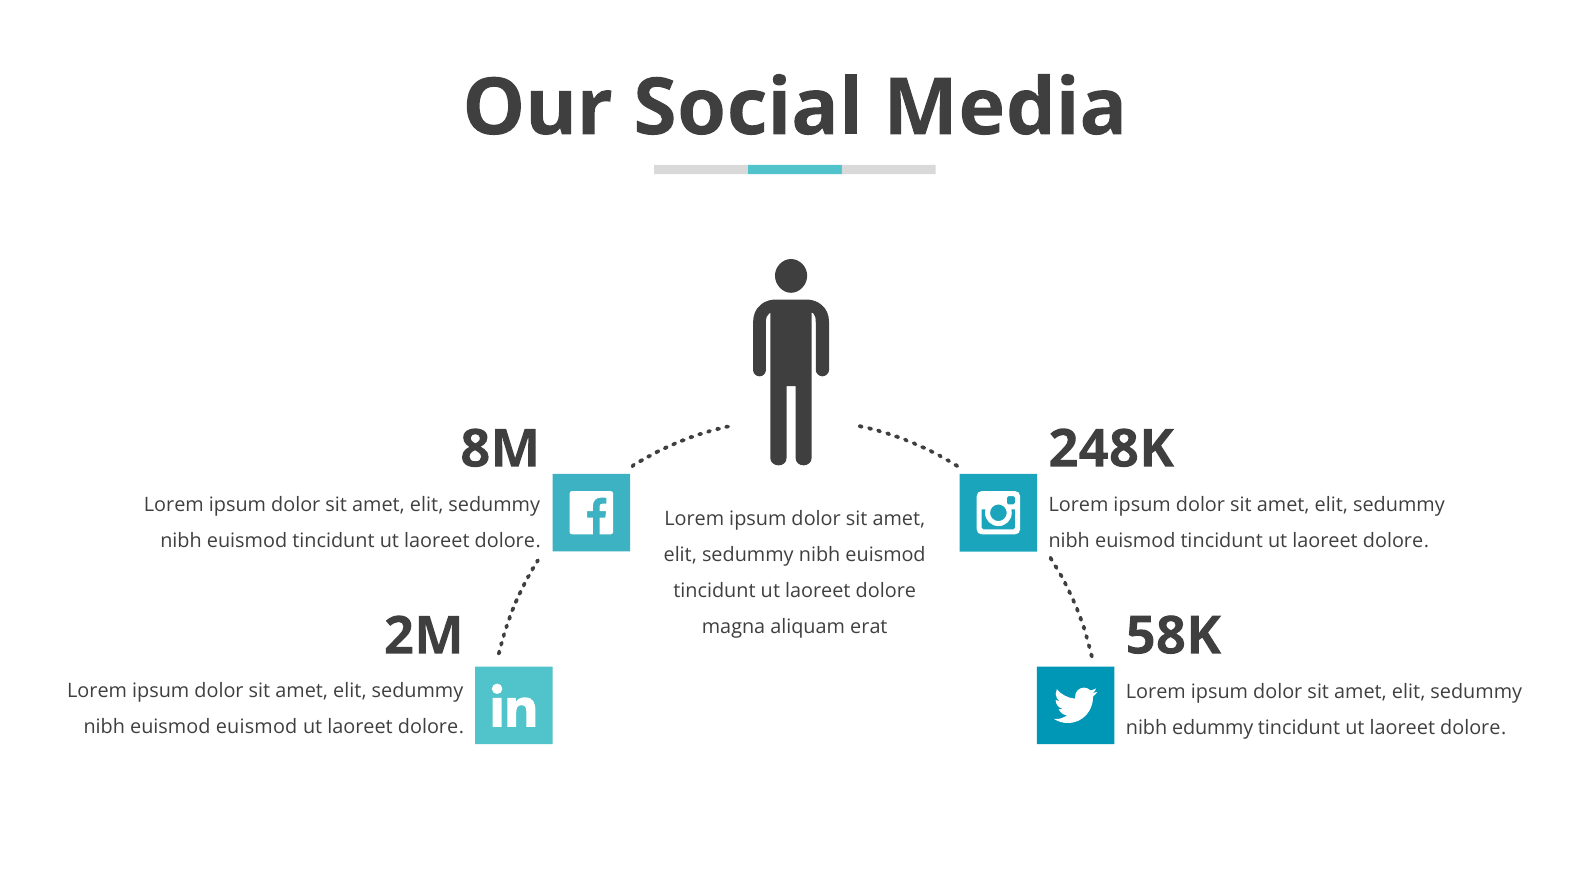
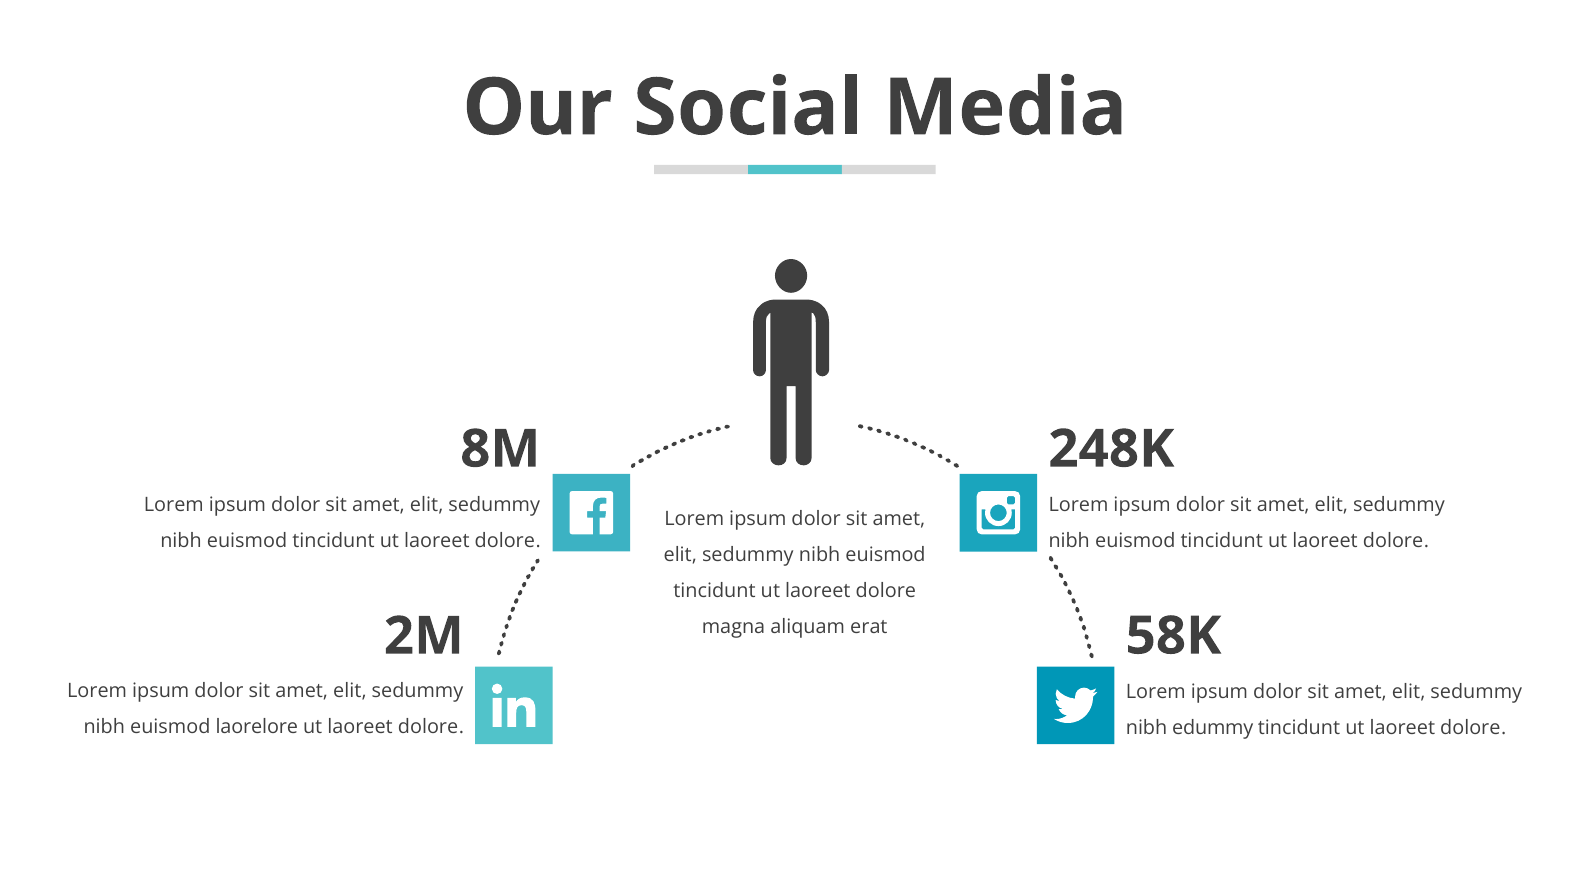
euismod euismod: euismod -> laorelore (257, 727)
